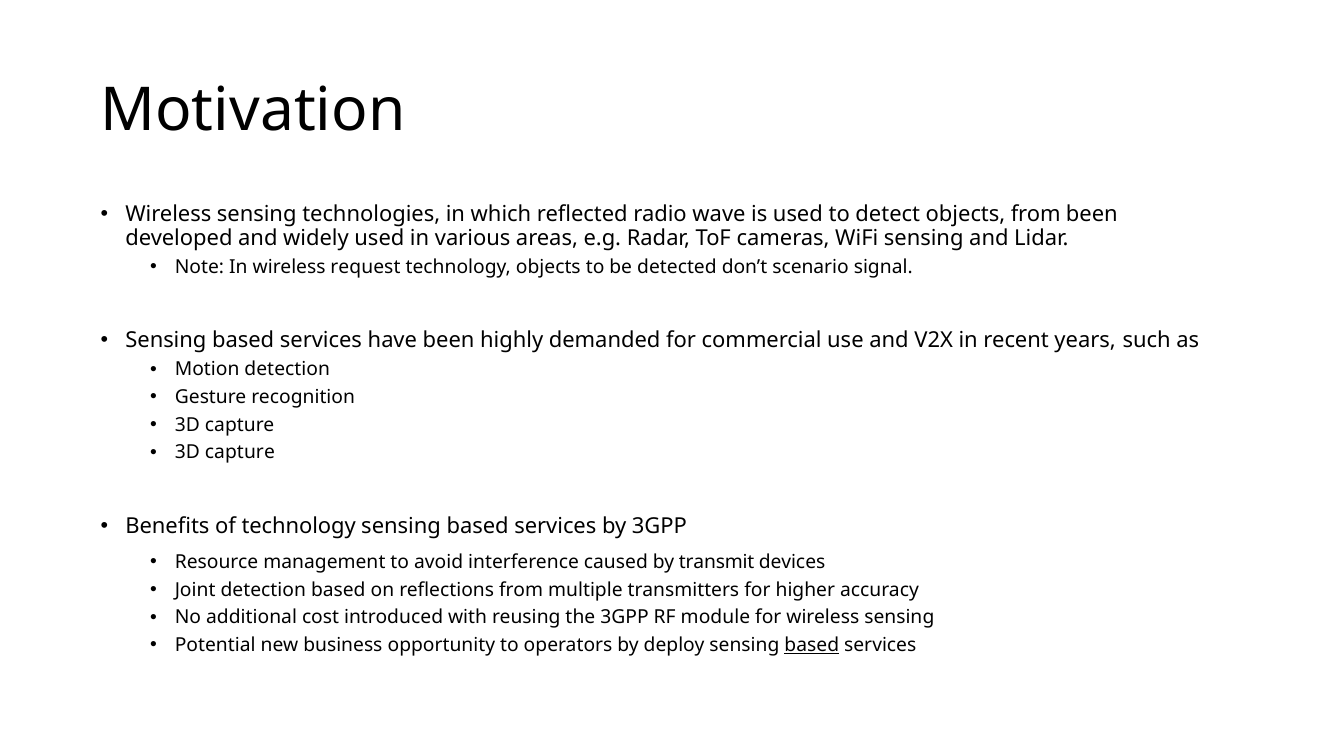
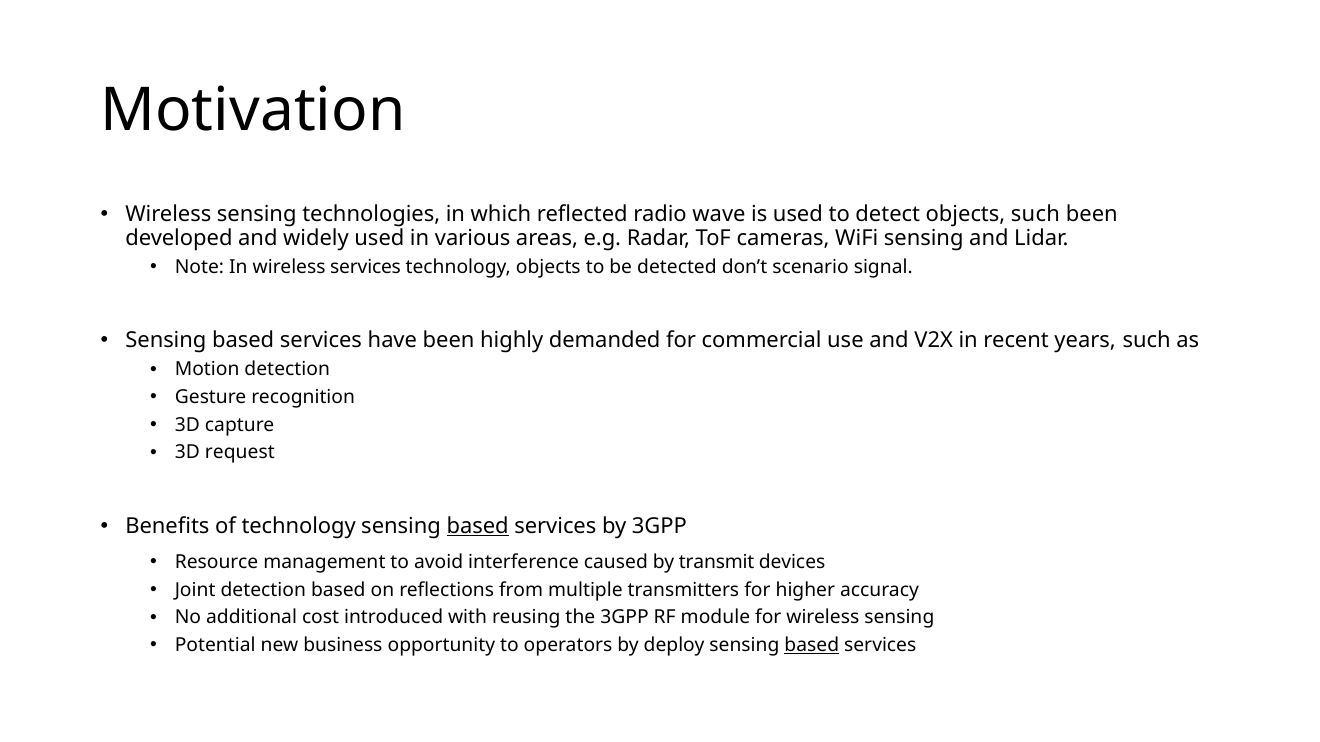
objects from: from -> such (1035, 214)
wireless request: request -> services (366, 267)
capture: capture -> request (240, 453)
based underline: none -> present (478, 526)
